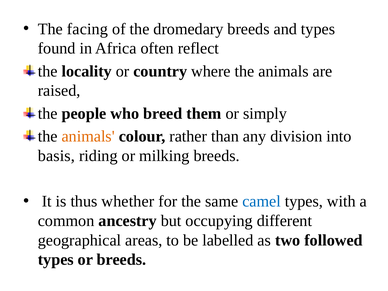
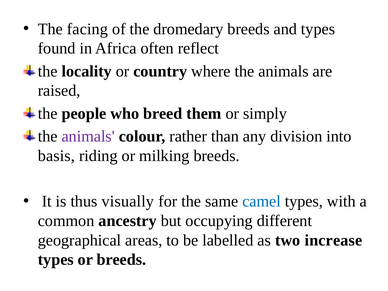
animals colour: orange -> purple (88, 136)
whether: whether -> visually (128, 201)
followed: followed -> increase (333, 240)
